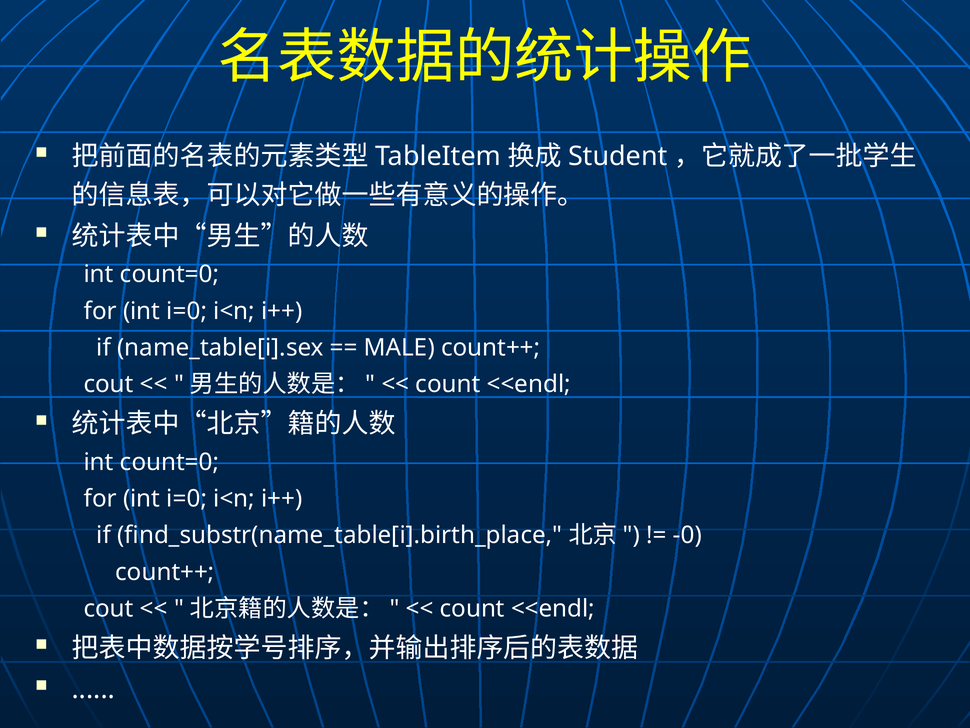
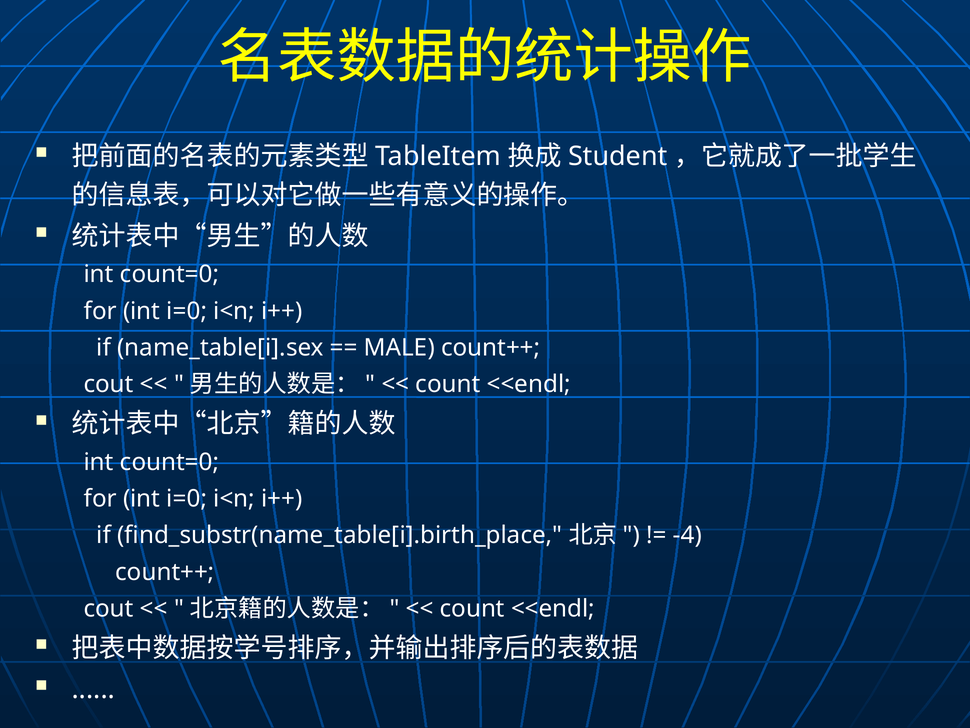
-0: -0 -> -4 (687, 535)
